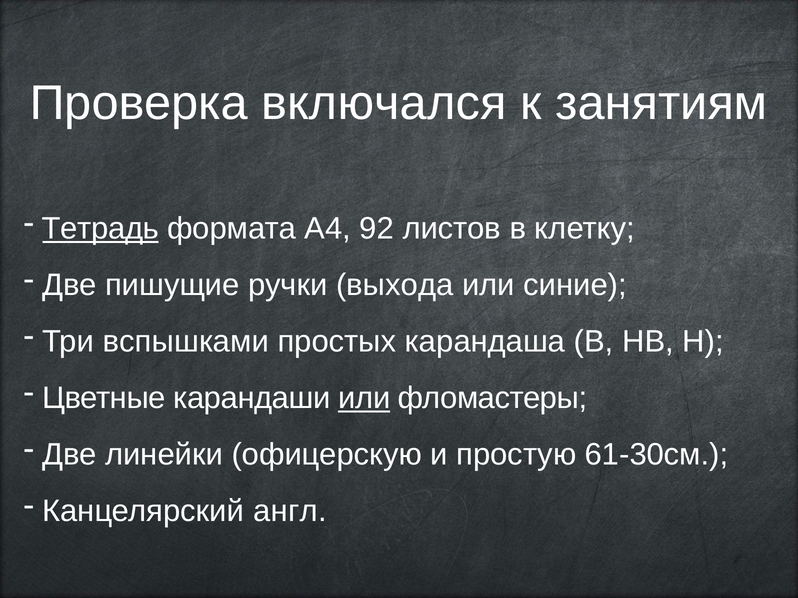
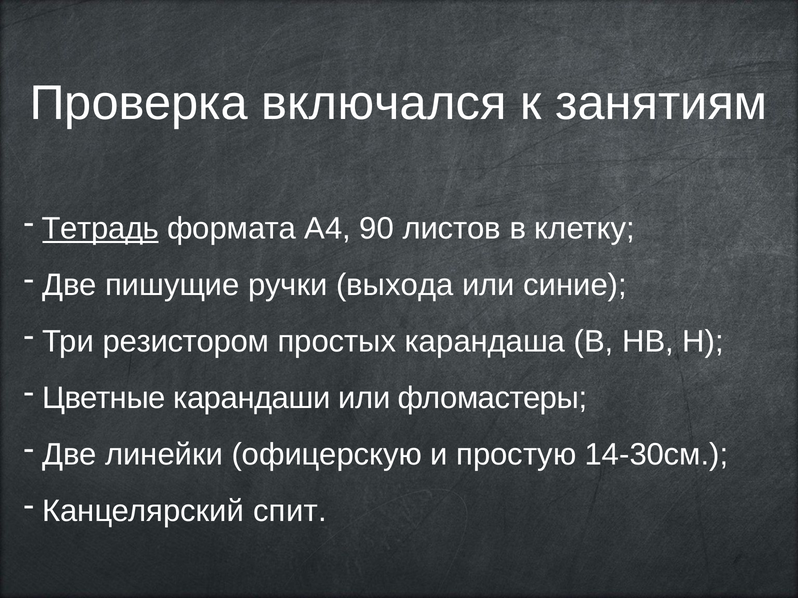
92: 92 -> 90 (377, 229)
вспышками: вспышками -> резистором (186, 342)
или underline: present -> none (364, 398)
61-30см: 61-30см -> 14-30см (656, 455)
англ: англ -> спит (290, 511)
